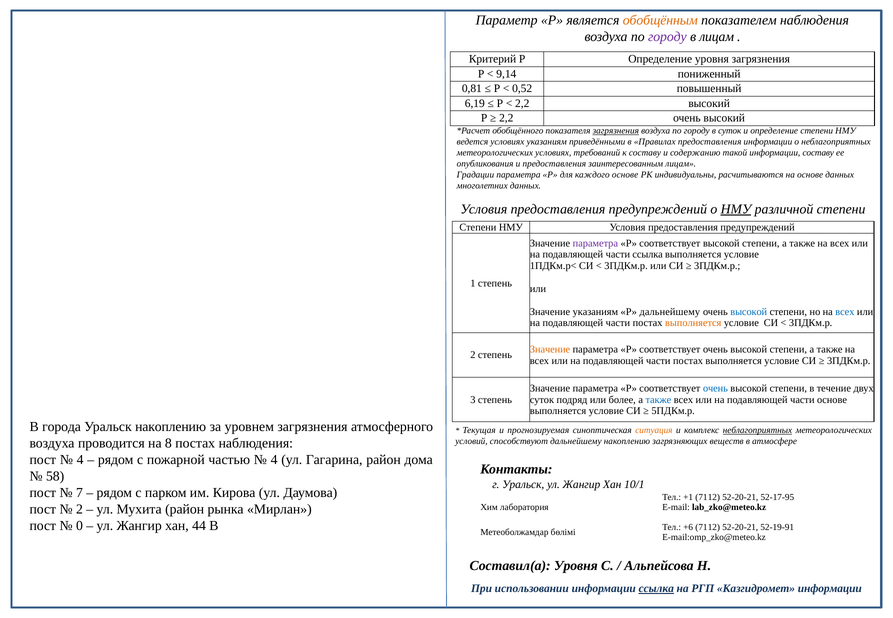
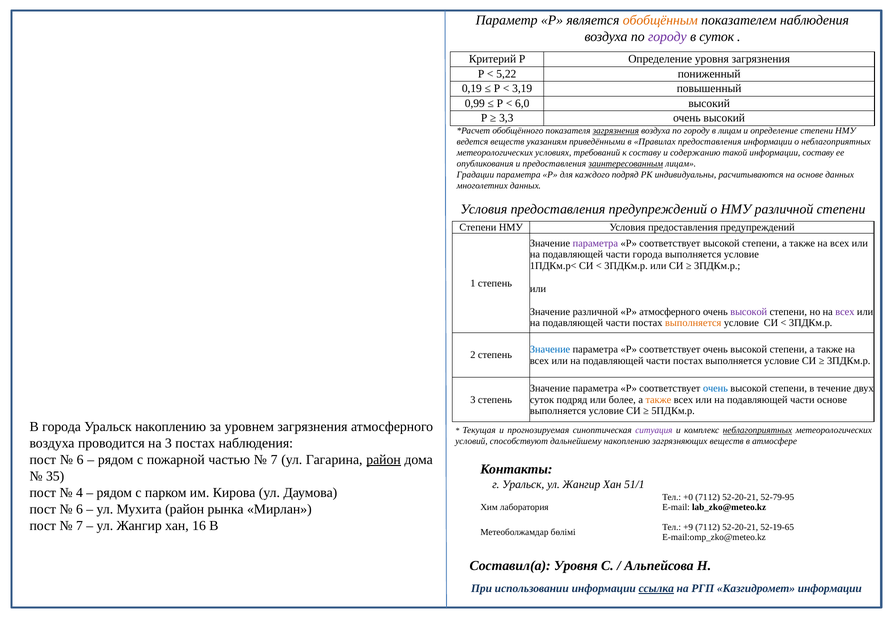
в лицам: лицам -> суток (717, 37)
9,14: 9,14 -> 5,22 (506, 74)
0,81: 0,81 -> 0,19 (472, 89)
0,52: 0,52 -> 3,19 (522, 89)
6,19: 6,19 -> 0,99 (475, 103)
2,2: 2,2 -> 6,0 (522, 103)
2,2: 2,2 -> 3,3 (506, 118)
в суток: суток -> лицам (730, 131)
ведется условиях: условиях -> веществ (507, 142)
заинтересованным underline: none -> present (626, 164)
каждого основе: основе -> подряд (625, 175)
НМУ underline: present -> none (736, 209)
части ссылка: ссылка -> города (648, 255)
Значение указаниям: указаниям -> различной (595, 312)
Р дальнейшему: дальнейшему -> атмосферного (670, 312)
высокой colour: blue -> purple (749, 312)
всех colour: blue -> purple (845, 312)
Значение colour: orange -> blue (550, 349)
также colour: blue -> orange (658, 400)
ситуация colour: orange -> purple (654, 431)
на 8: 8 -> 3 (168, 443)
4: 4 -> 6 (80, 460)
4: 4 -> 7 (274, 460)
район underline: none -> present (384, 460)
58: 58 -> 35 (55, 476)
10/1: 10/1 -> 51/1 (634, 485)
7: 7 -> 4 (79, 493)
+1: +1 -> +0 (688, 497)
52-17-95: 52-17-95 -> 52-79-95 (777, 497)
2: 2 -> 6 (79, 509)
0: 0 -> 7 (79, 526)
44: 44 -> 16 (199, 526)
+6: +6 -> +9 (688, 528)
52-19-91: 52-19-91 -> 52-19-65 (777, 528)
